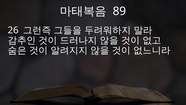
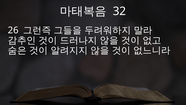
89: 89 -> 32 (119, 11)
